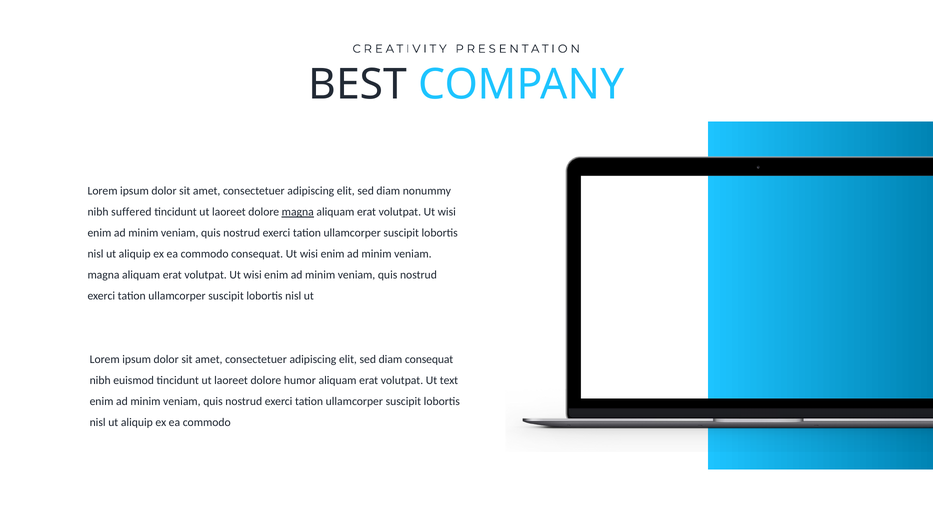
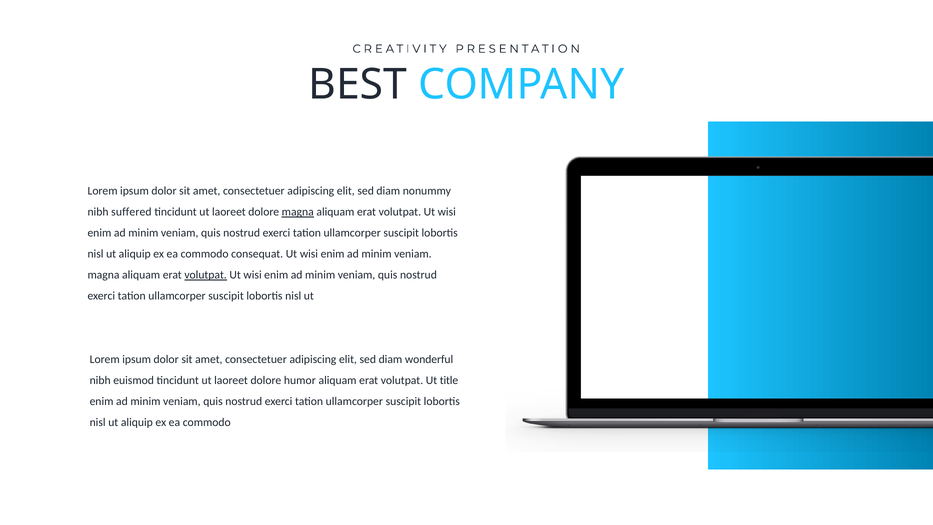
volutpat underline: none -> present (206, 275)
diam consequat: consequat -> wonderful (429, 359)
text: text -> title (449, 380)
